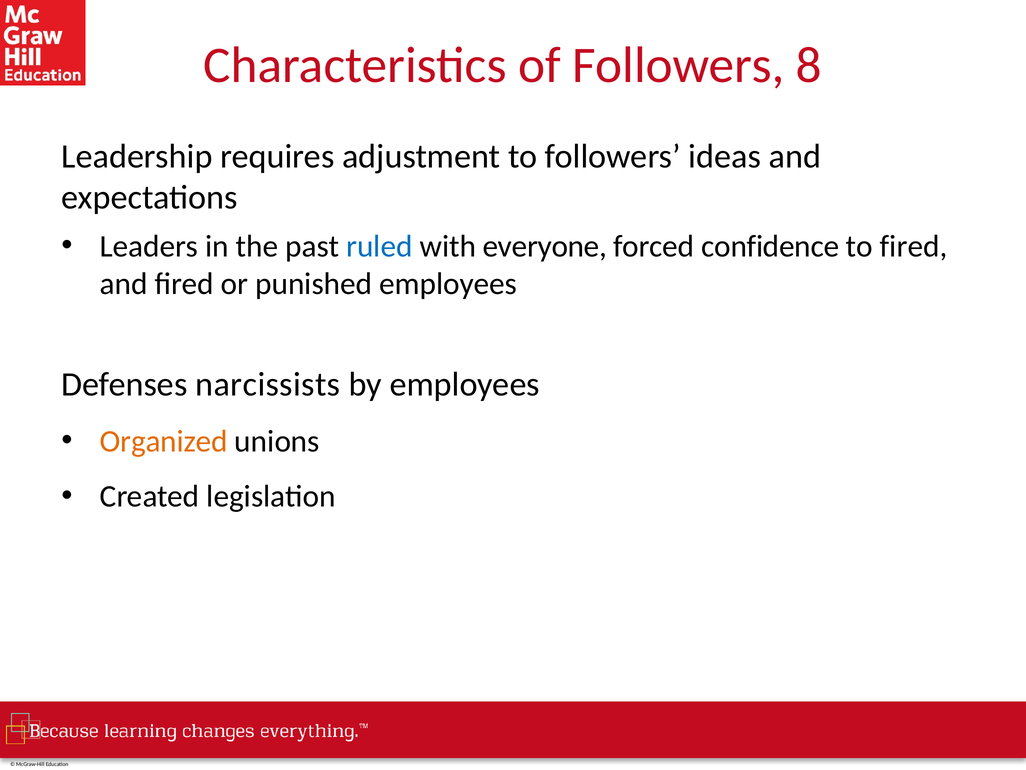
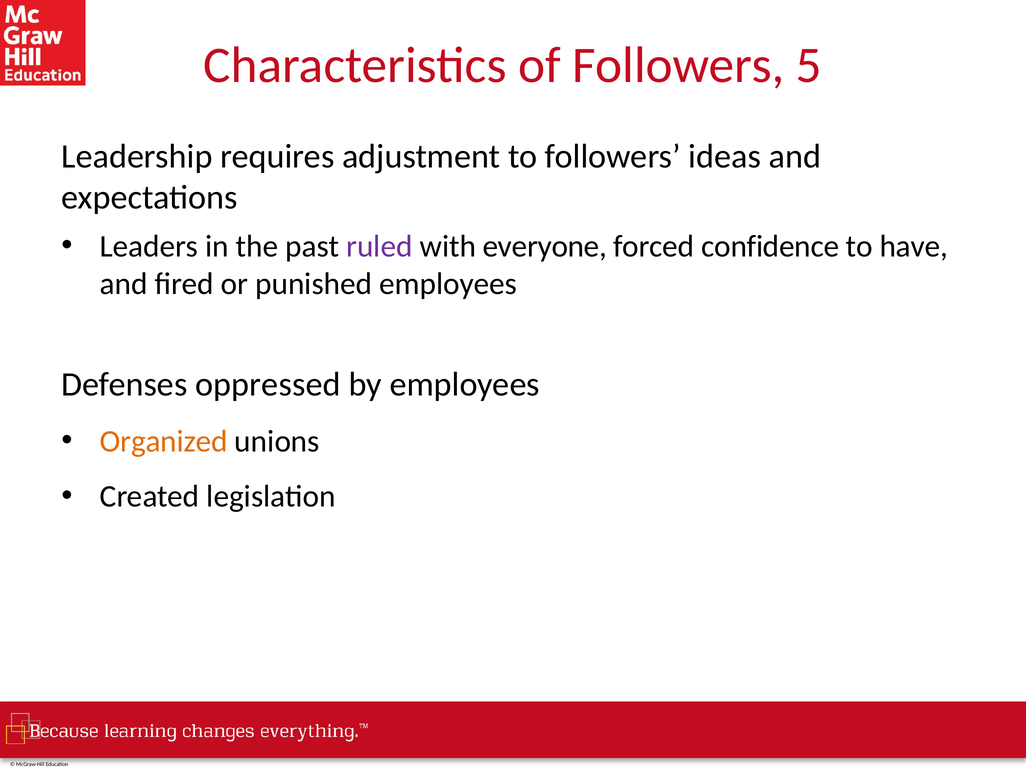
8: 8 -> 5 (809, 65)
ruled colour: blue -> purple (379, 246)
to fired: fired -> have (914, 246)
narcissists: narcissists -> oppressed (268, 384)
